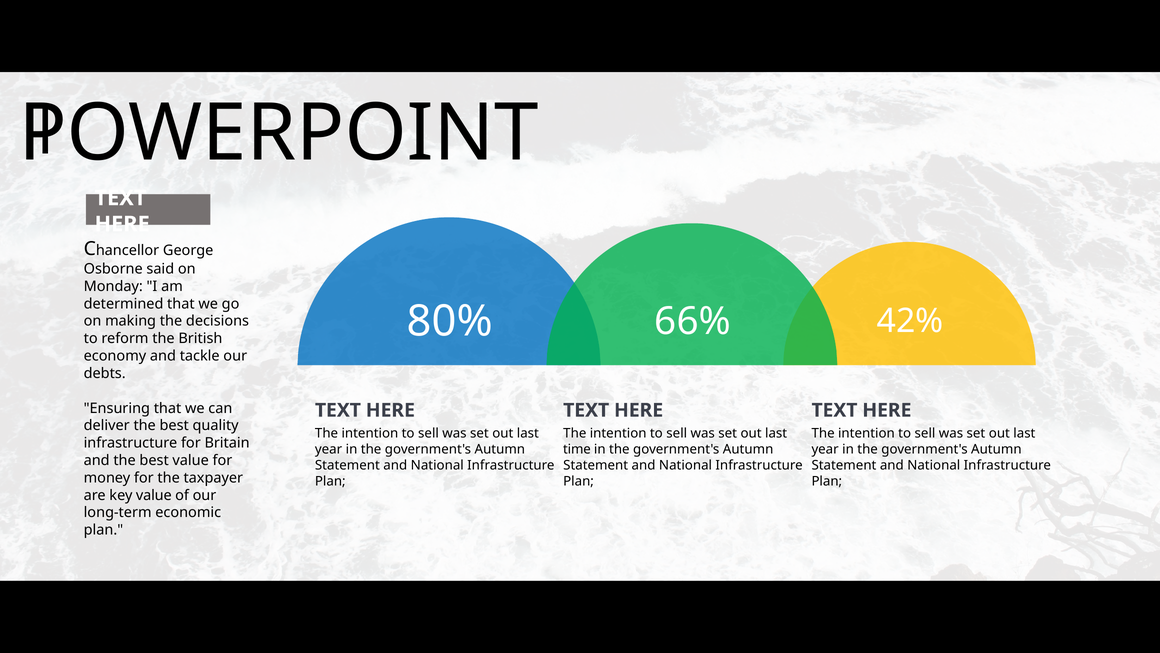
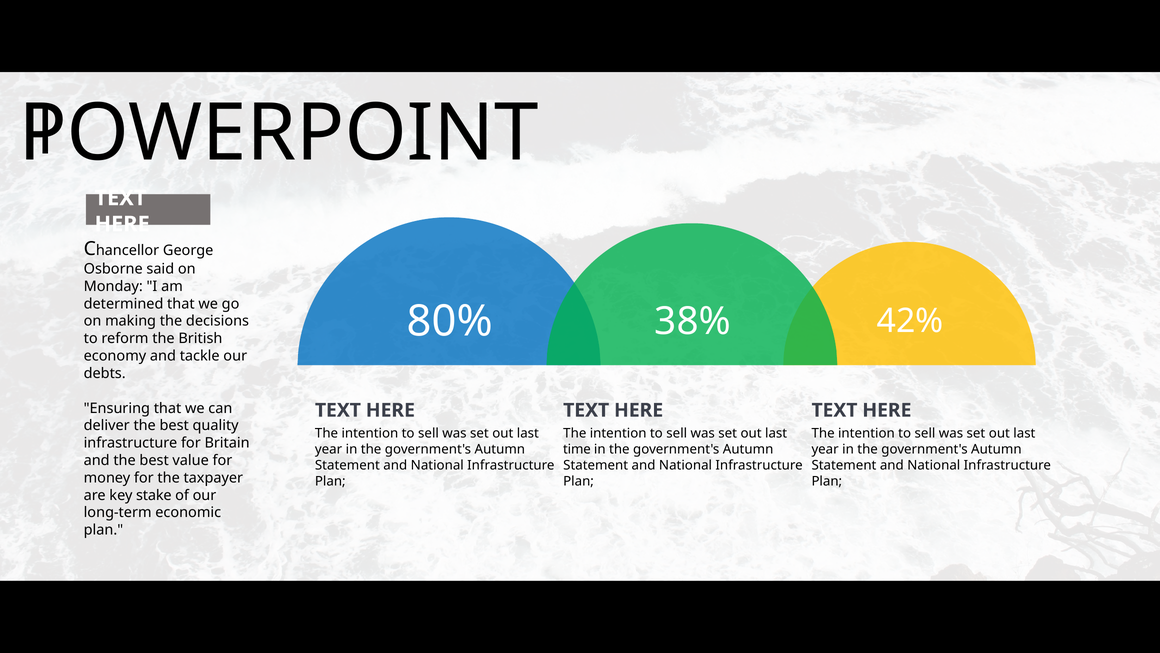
66%: 66% -> 38% (693, 321)
key value: value -> stake (154, 495)
